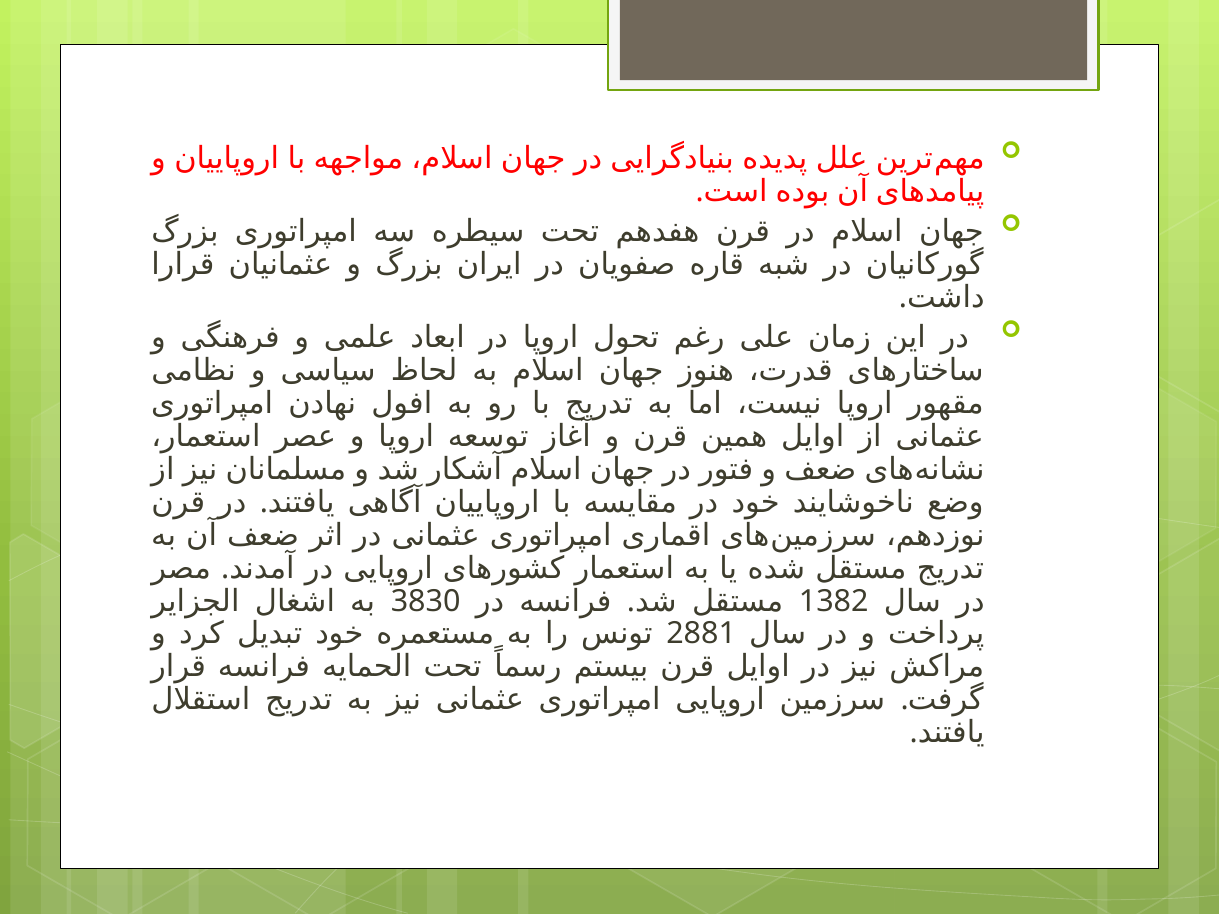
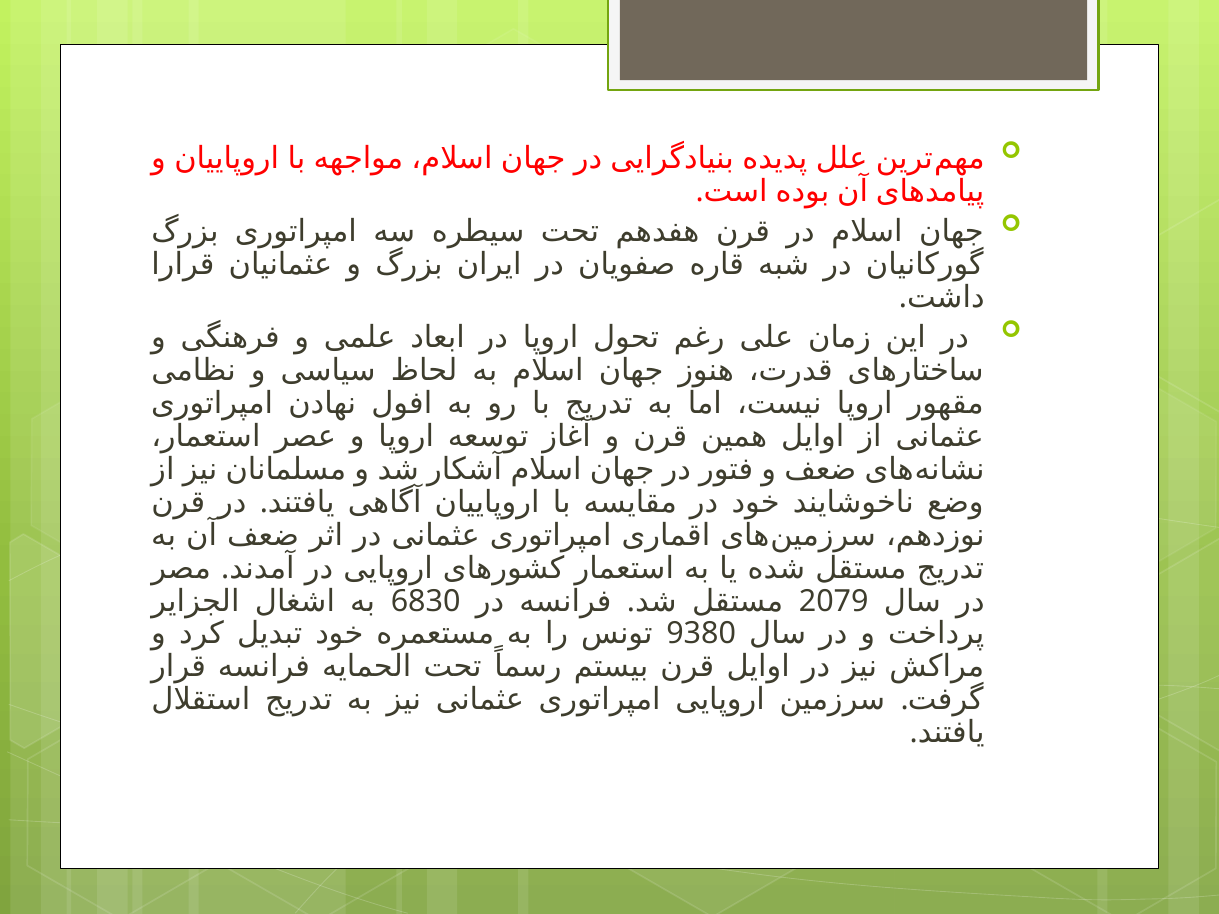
3830: 3830 -> 6830 (426, 601)
1382: 1382 -> 2079 (834, 601)
2881: 2881 -> 9380 (701, 634)
